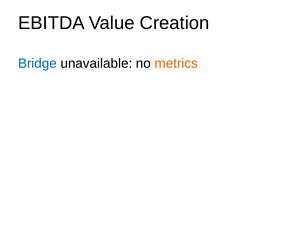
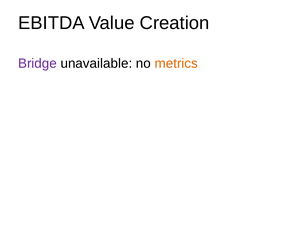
Bridge colour: blue -> purple (37, 63)
